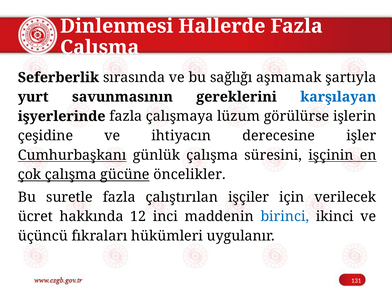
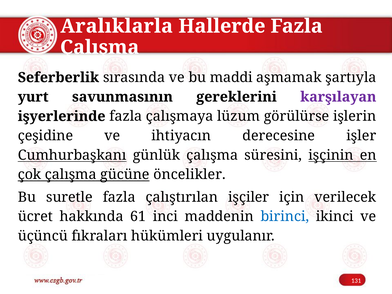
Dinlenmesi: Dinlenmesi -> Aralıklarla (117, 26)
sağlığı: sağlığı -> maddi (231, 77)
karşılayan colour: blue -> purple (338, 97)
12: 12 -> 61 (138, 217)
